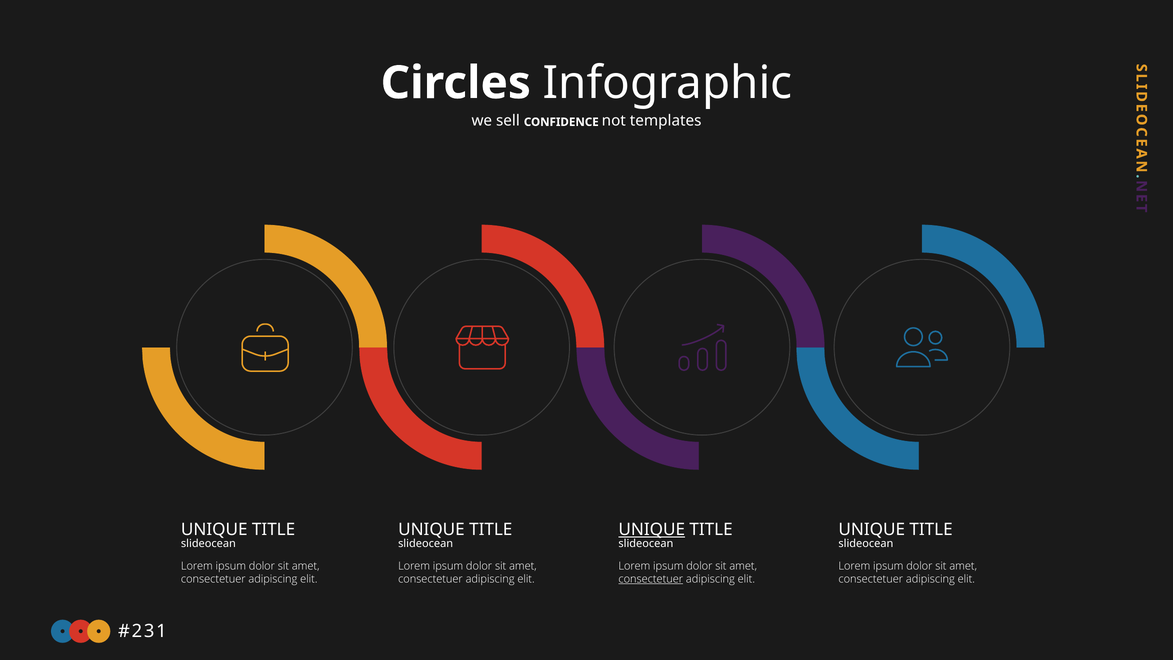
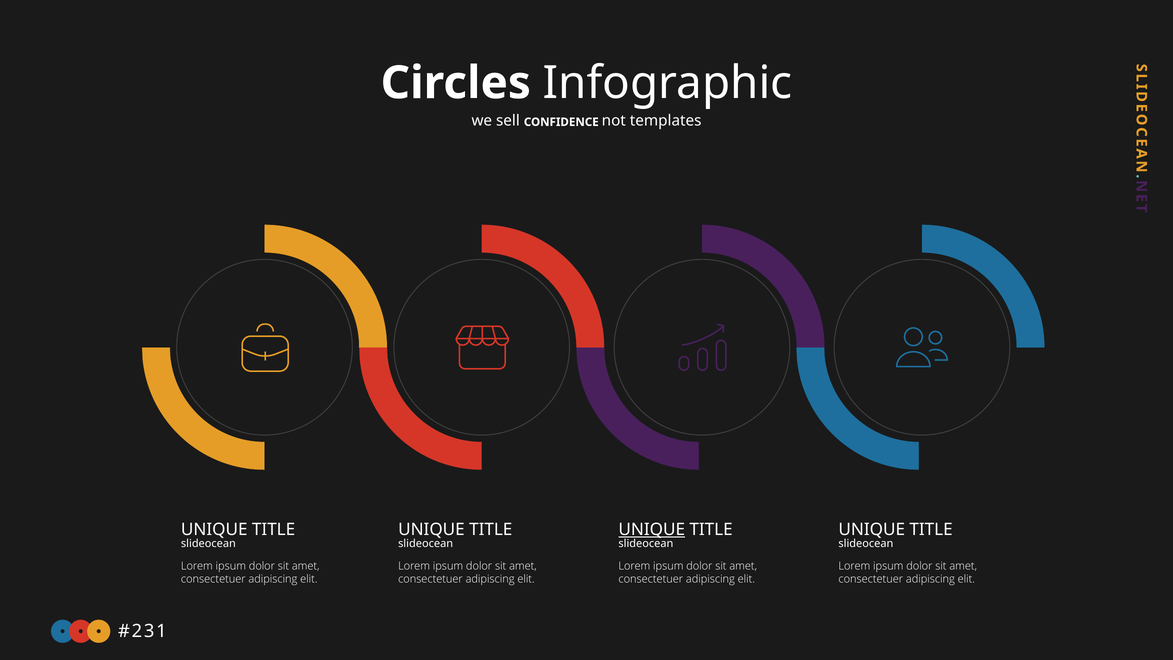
consectetuer underline: present -> none (651, 579)
